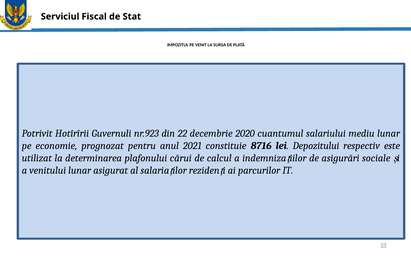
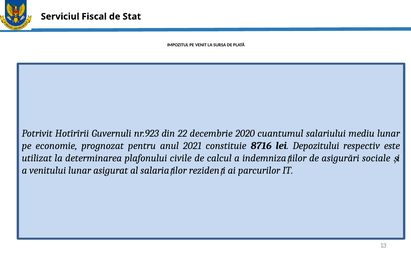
cărui: cărui -> civile (181, 158)
